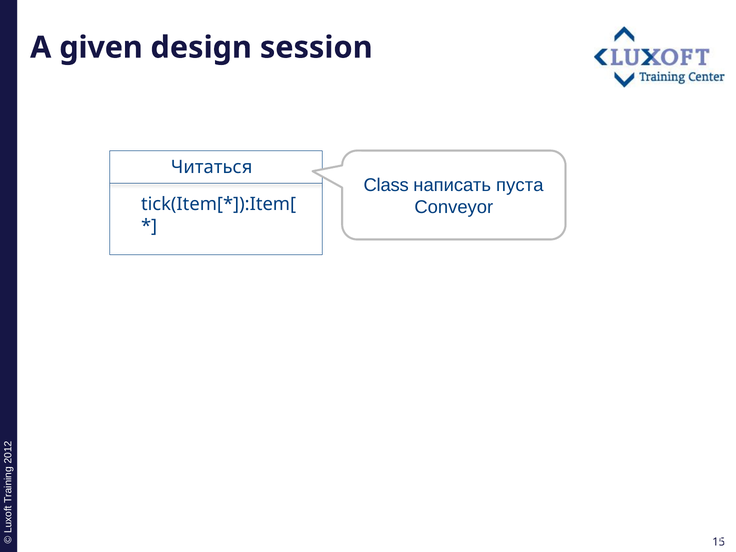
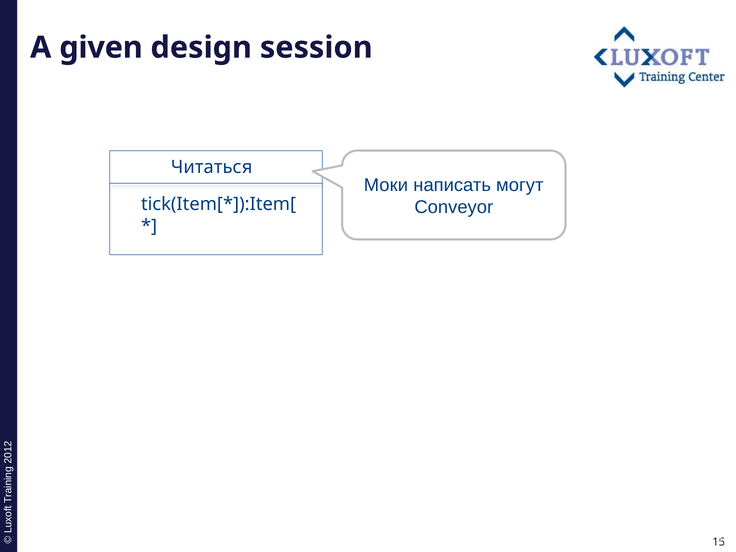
Class: Class -> Моки (386, 185)
пуста: пуста -> могут (520, 185)
